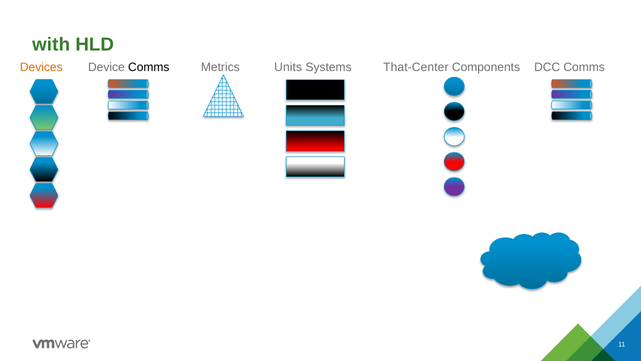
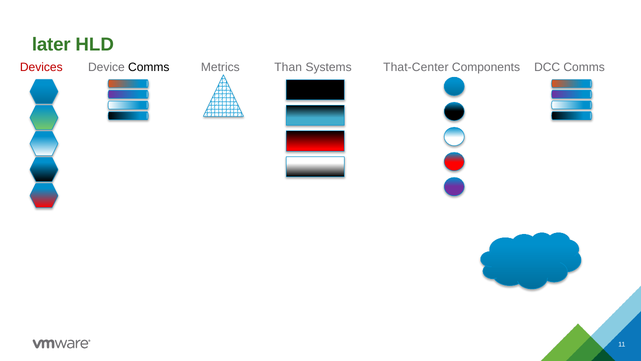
with: with -> later (51, 45)
Devices colour: orange -> red (41, 67)
Units: Units -> Than (288, 67)
